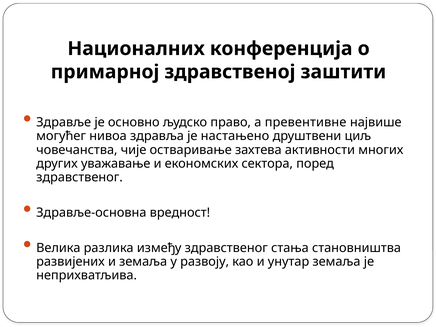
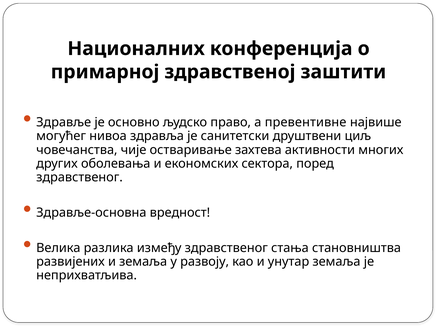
настањено: настањено -> санитетски (235, 136)
уважавање: уважавање -> оболевања (116, 164)
